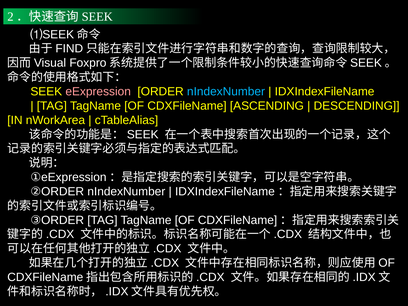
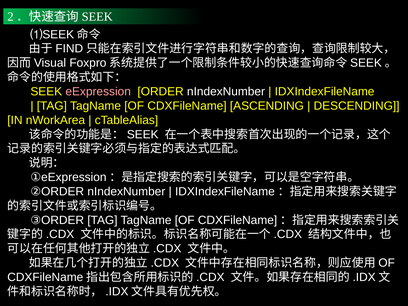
nIndexNumber colour: light blue -> white (226, 92)
